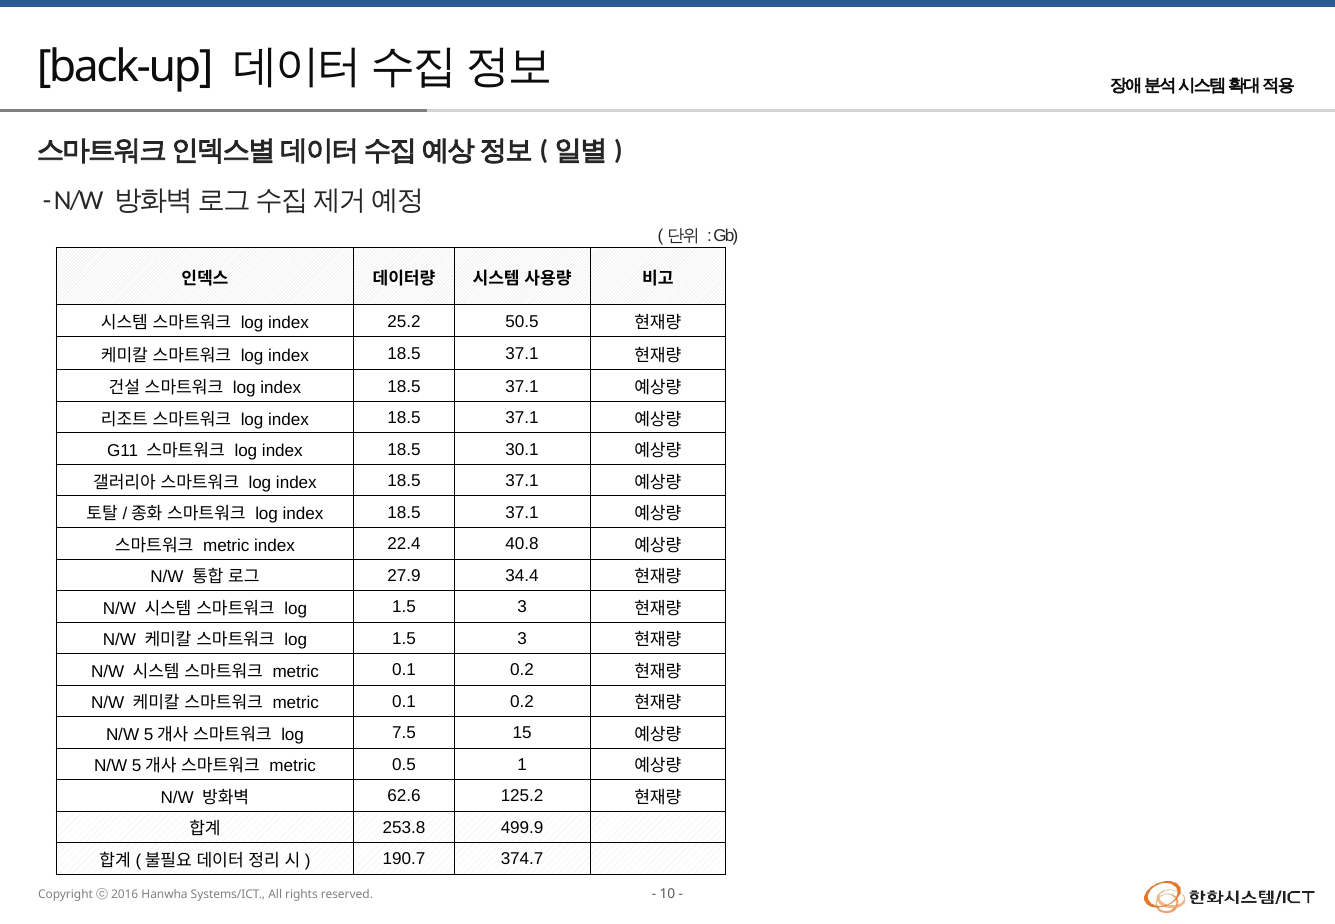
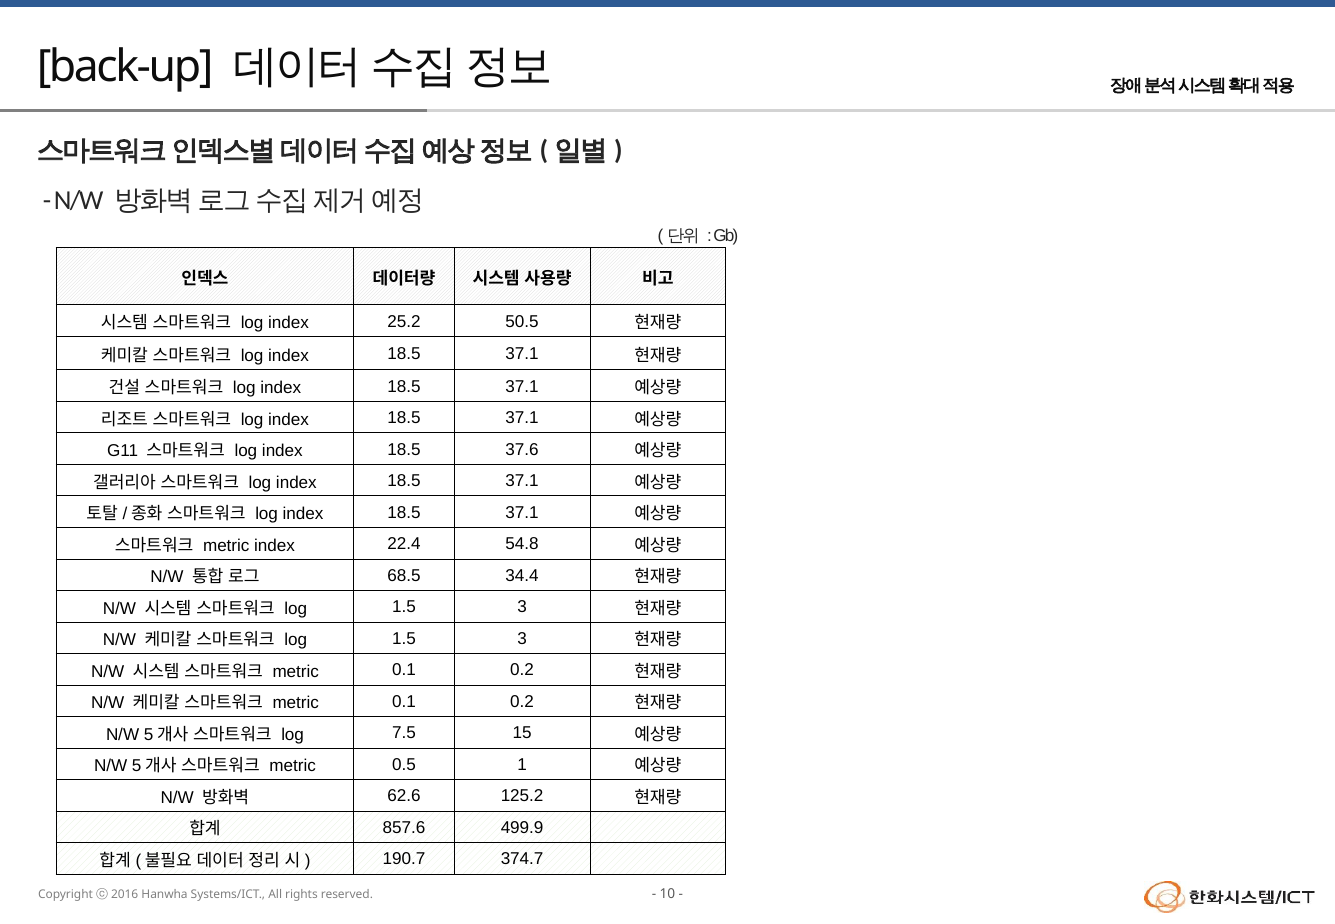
30.1: 30.1 -> 37.6 (522, 450)
40.8: 40.8 -> 54.8 (522, 544)
27.9: 27.9 -> 68.5 (404, 576)
253.8: 253.8 -> 857.6 (404, 828)
